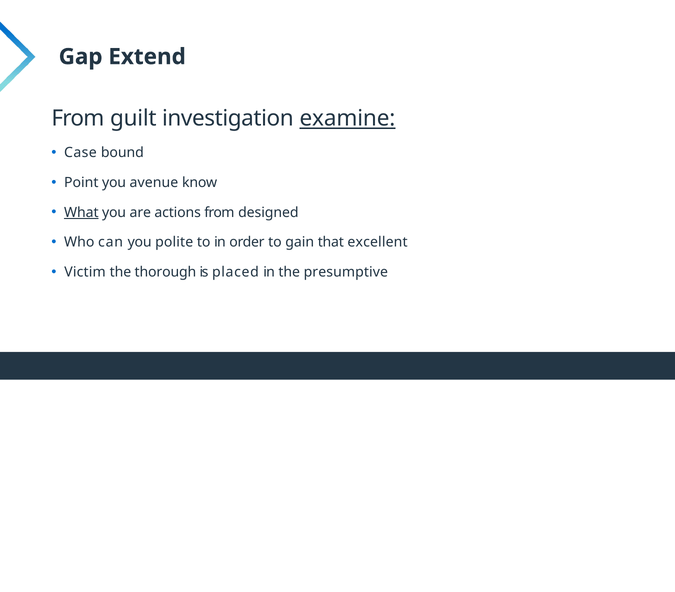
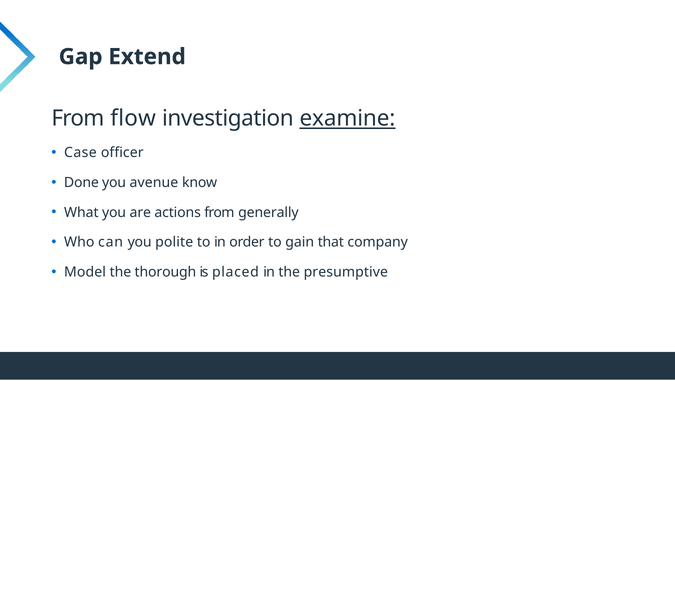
guilt: guilt -> flow (133, 119)
bound: bound -> officer (122, 153)
Point: Point -> Done (81, 183)
What underline: present -> none (81, 213)
designed: designed -> generally (268, 213)
excellent: excellent -> company (378, 242)
Victim: Victim -> Model (85, 272)
